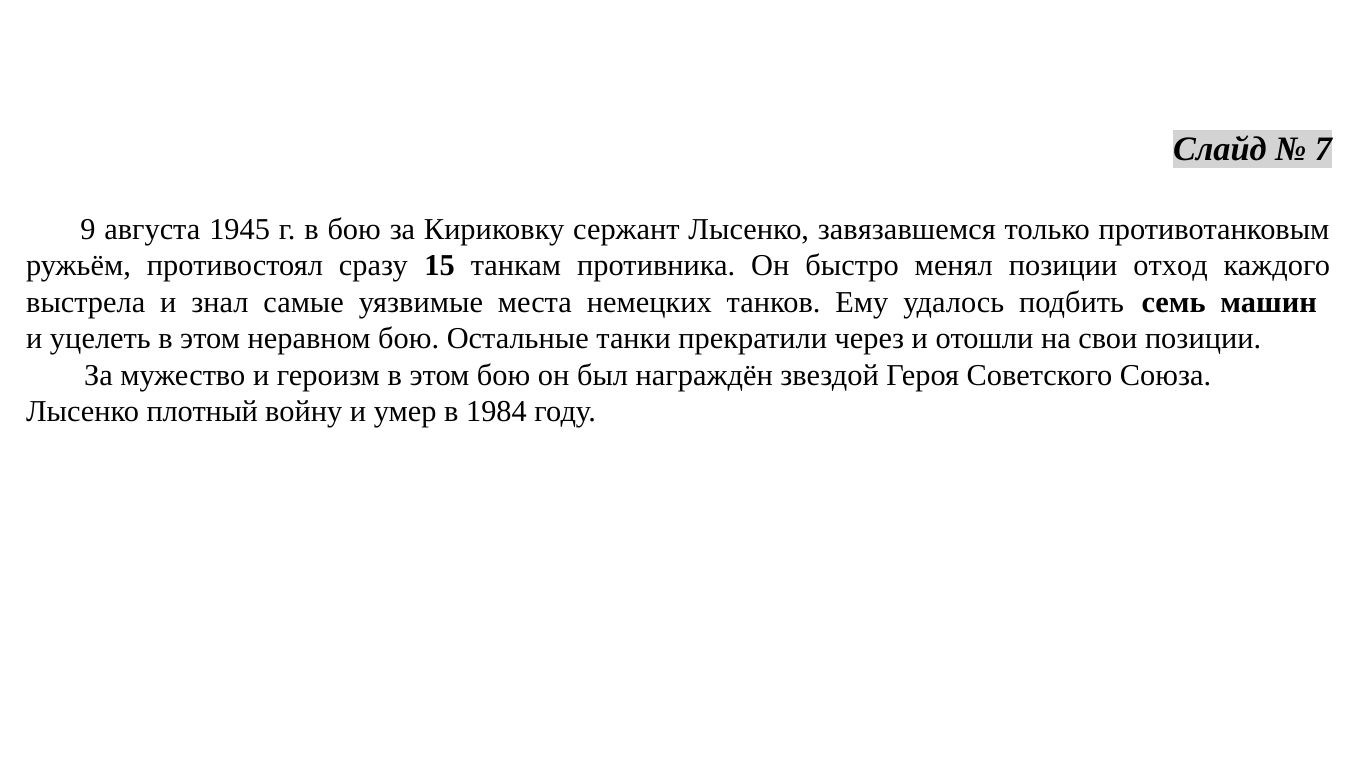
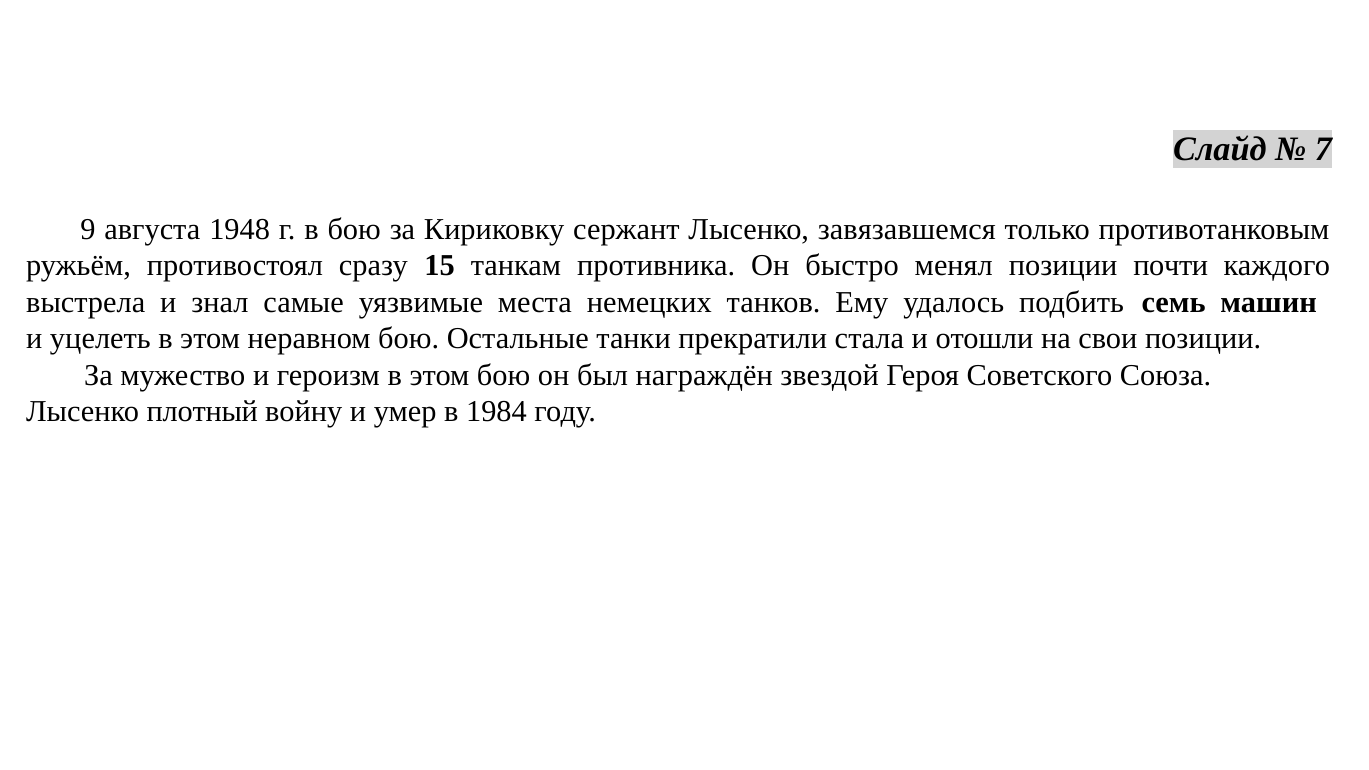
1945: 1945 -> 1948 (240, 229)
отход: отход -> почти (1171, 266)
через: через -> стала (869, 339)
